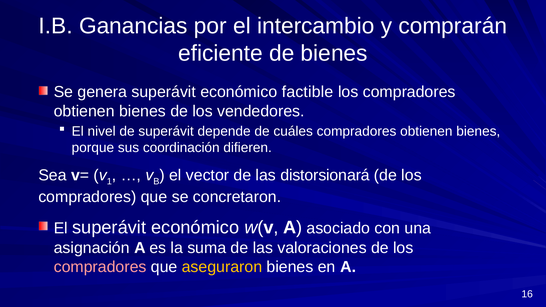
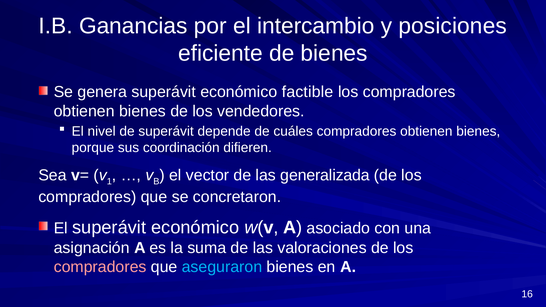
comprarán: comprarán -> posiciones (453, 26)
distorsionará: distorsionará -> generalizada (325, 175)
aseguraron colour: yellow -> light blue (222, 267)
